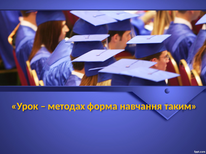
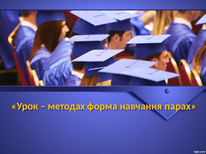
таким: таким -> парах (181, 107)
